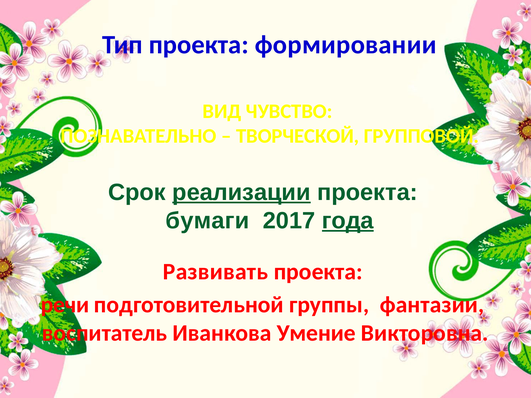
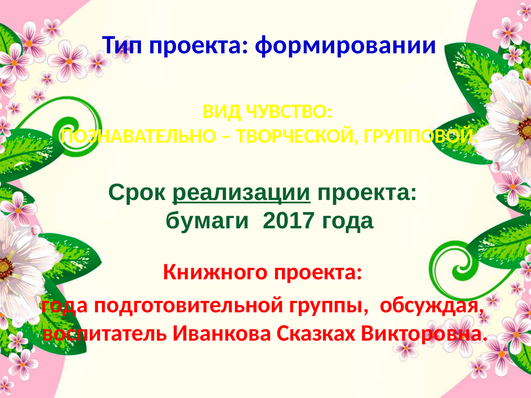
года underline: present -> none (348, 221)
Развивать: Развивать -> Книжного (215, 272)
речи: речи -> года (65, 305)
фантазии: фантазии -> обсуждая (432, 305)
Умение: Умение -> Сказках (316, 333)
